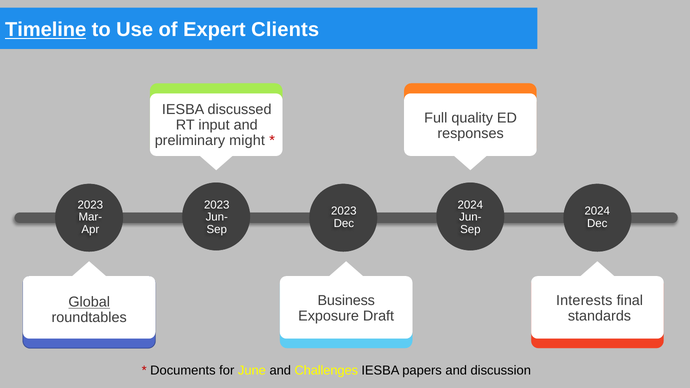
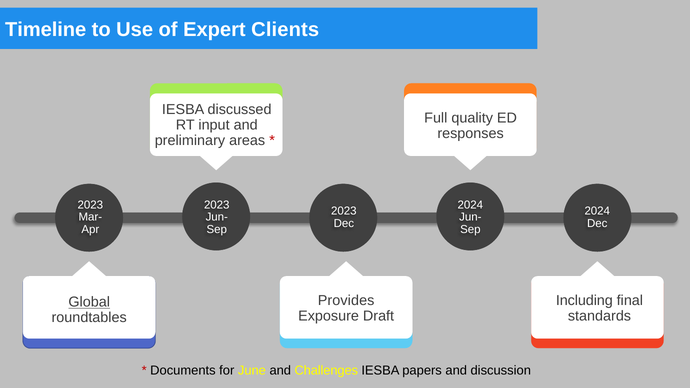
Timeline underline: present -> none (46, 30)
might: might -> areas (247, 141)
Interests: Interests -> Including (584, 300)
Business: Business -> Provides (346, 300)
